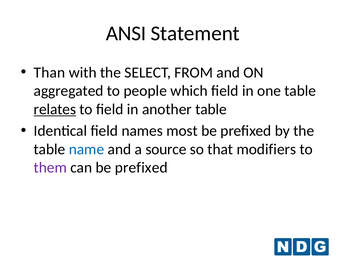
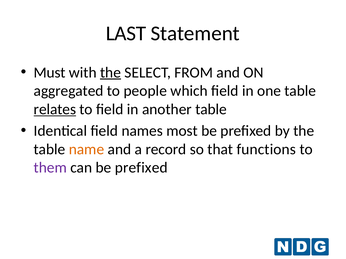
ANSI: ANSI -> LAST (126, 33)
Than: Than -> Must (50, 73)
the underline: none -> present (111, 73)
name colour: blue -> orange (86, 149)
source: source -> record (166, 149)
modifiers: modifiers -> functions (266, 149)
